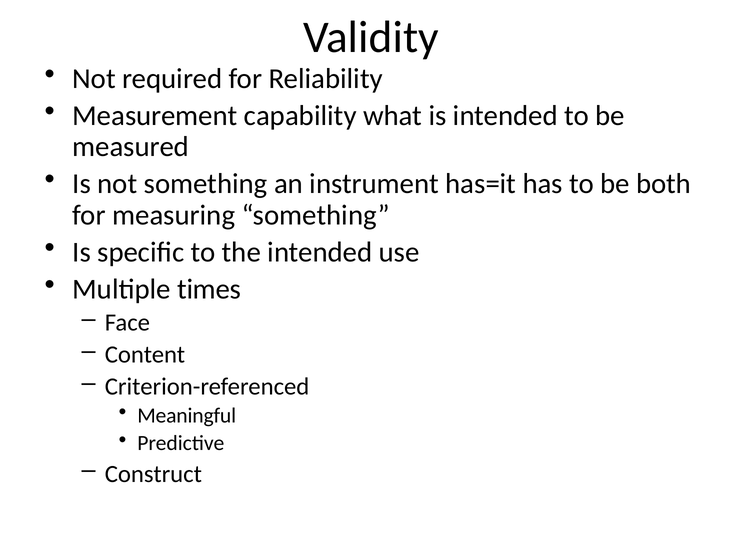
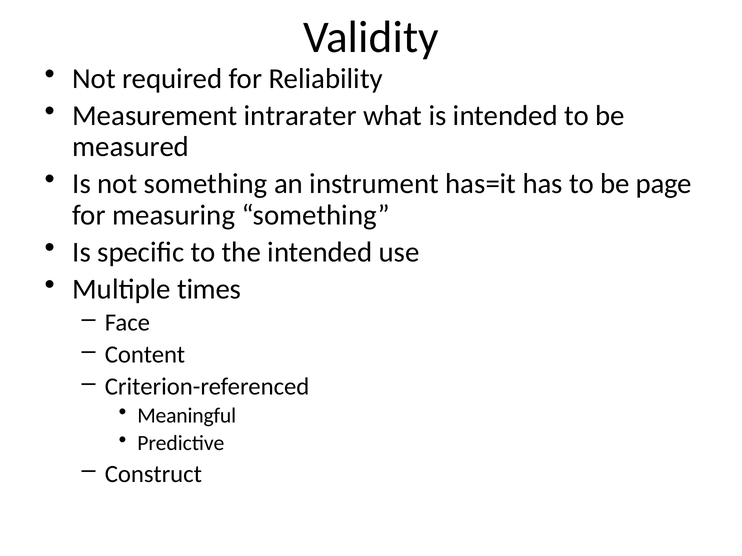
capability: capability -> intrarater (300, 116)
both: both -> page (664, 184)
